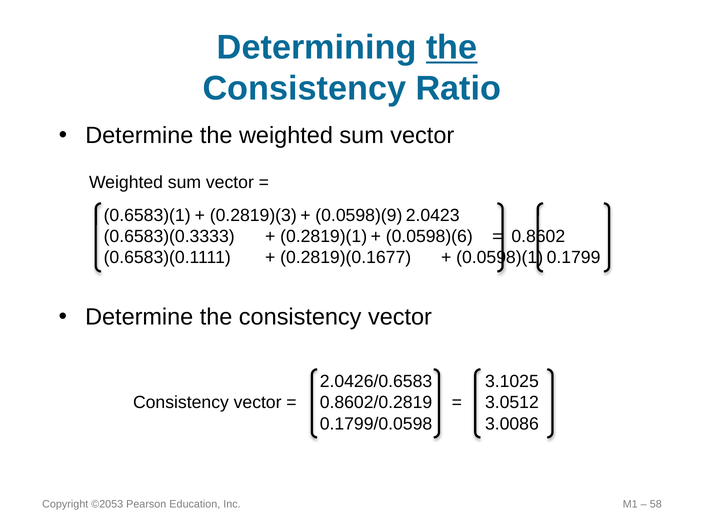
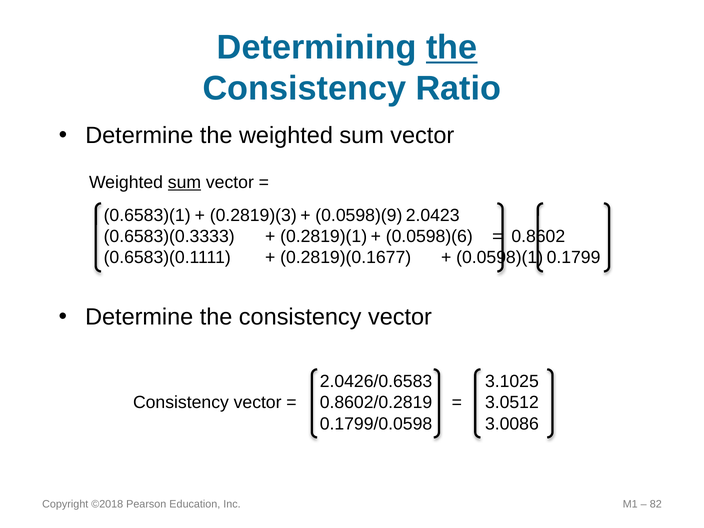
sum underline: none -> present (184, 182)
©2053: ©2053 -> ©2018 (107, 504)
58: 58 -> 82 (656, 504)
